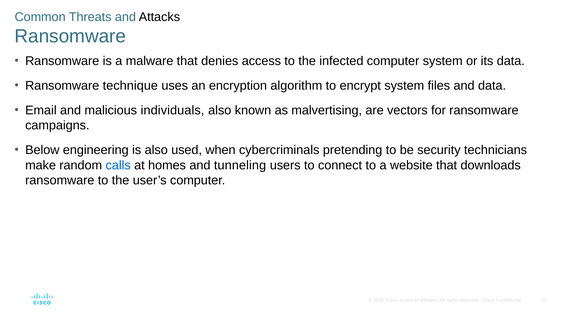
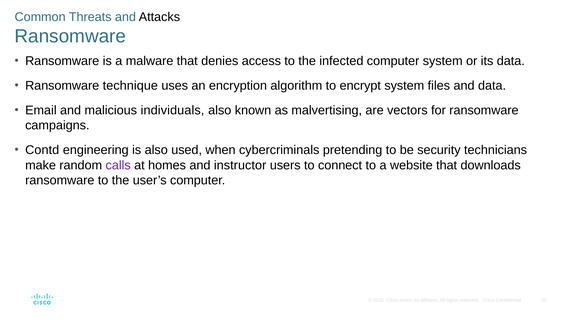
Below: Below -> Contd (42, 150)
calls colour: blue -> purple (118, 165)
tunneling: tunneling -> instructor (240, 165)
